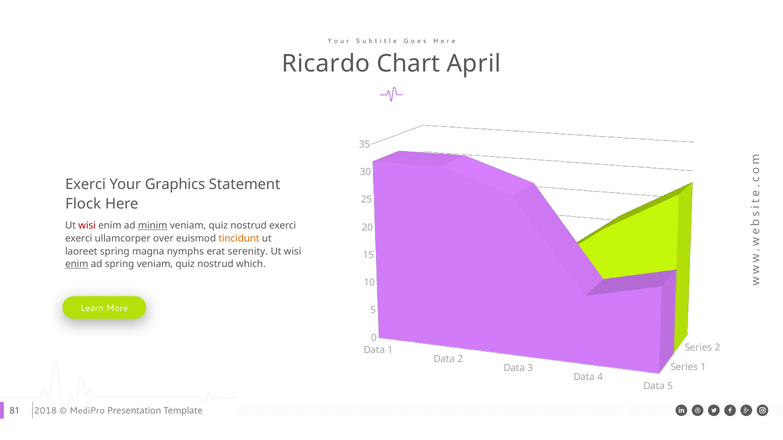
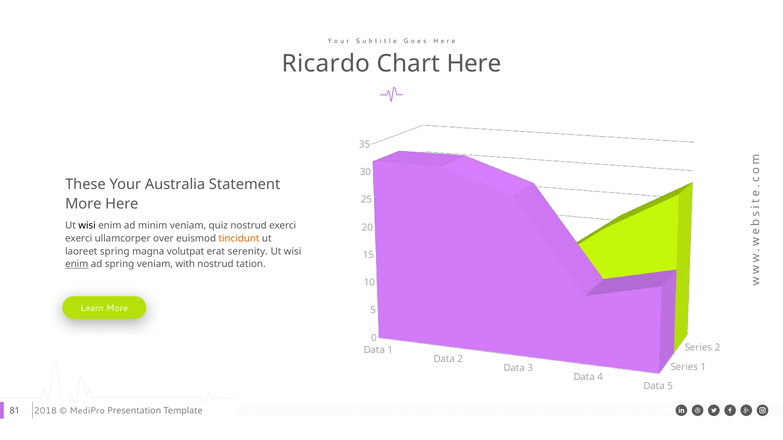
Chart April: April -> Here (474, 64)
Exerci: Exerci -> These (85, 185)
Graphics: Graphics -> Australia (175, 185)
Flock: Flock -> More (83, 204)
wisi colour: red -> black (87, 226)
minim underline: present -> none (153, 226)
nymphs: nymphs -> volutpat (186, 252)
quiz: quiz -> with (185, 264)
which: which -> tation (251, 264)
